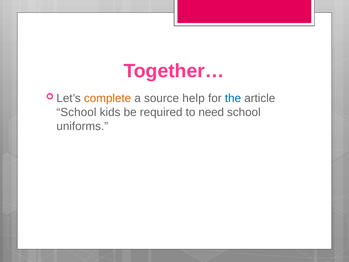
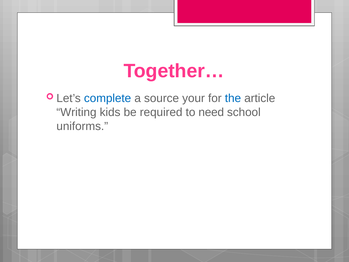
complete colour: orange -> blue (108, 98)
help: help -> your (194, 98)
School: School -> Writing (76, 112)
